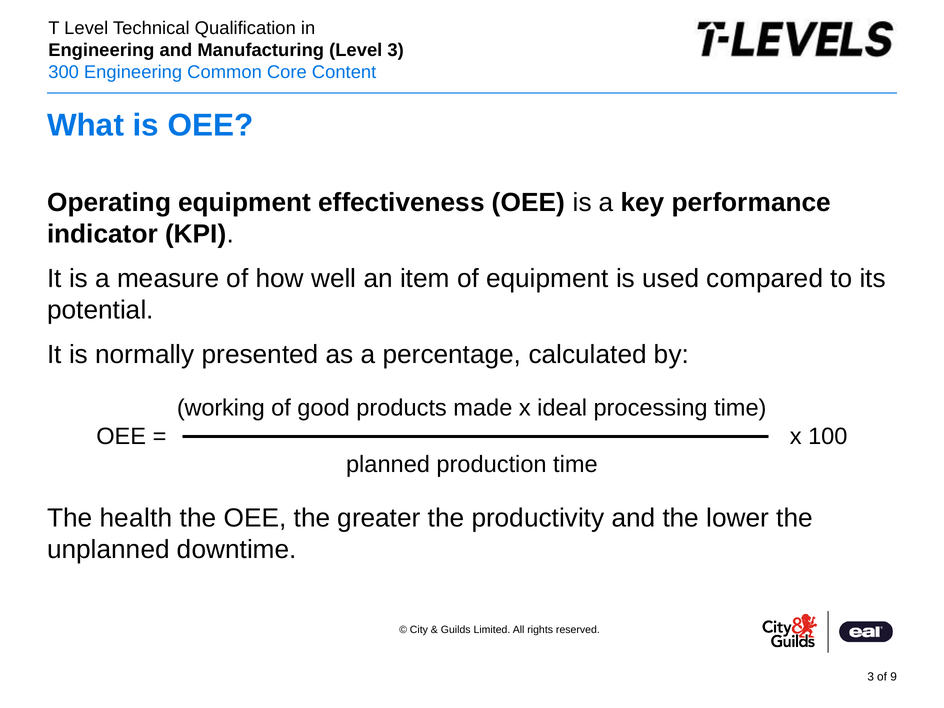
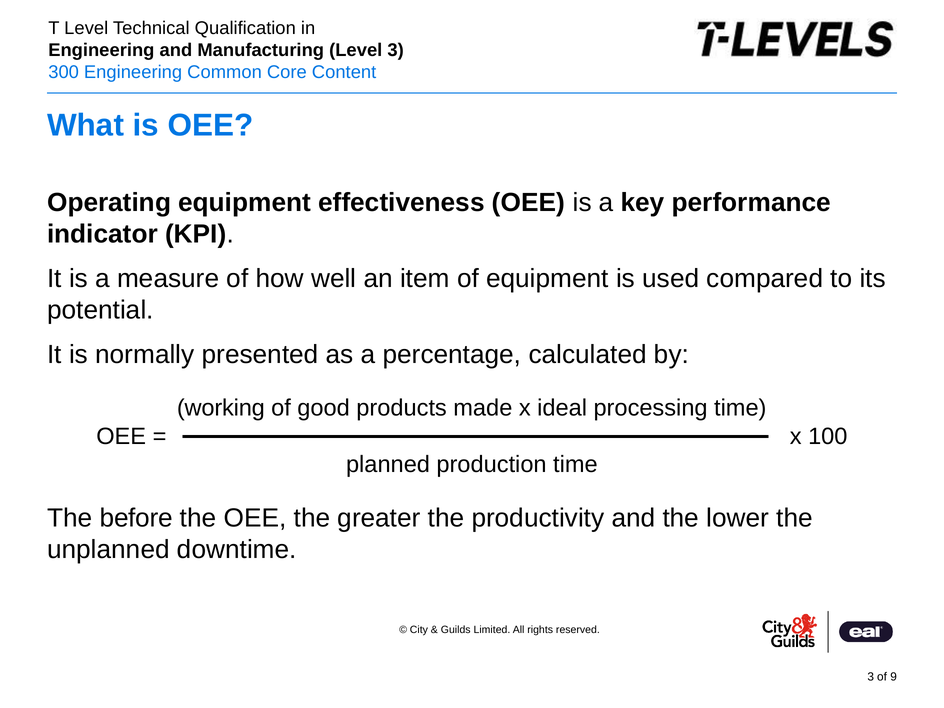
health: health -> before (136, 518)
